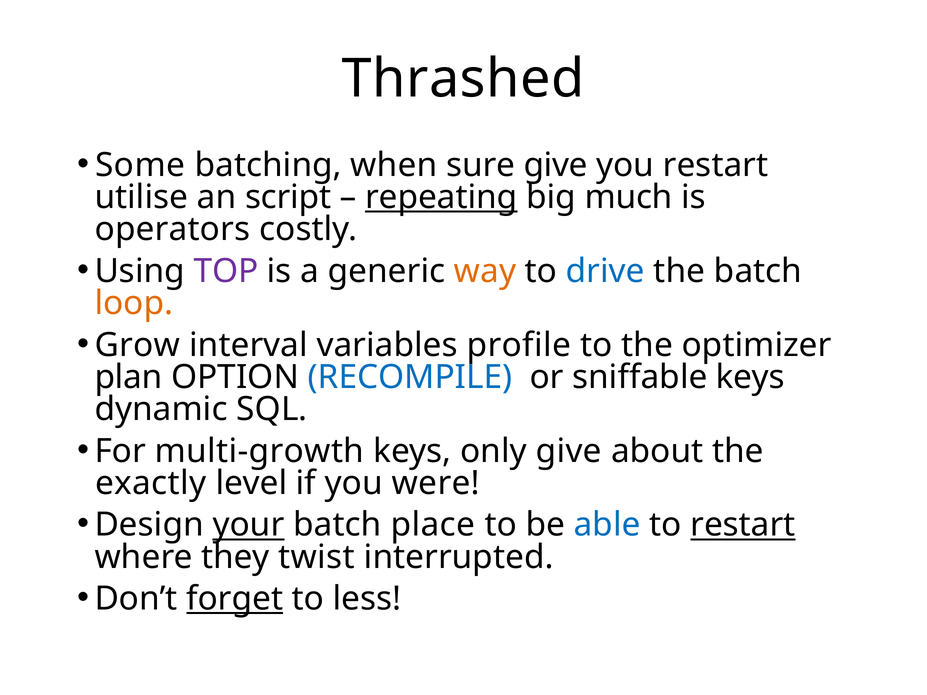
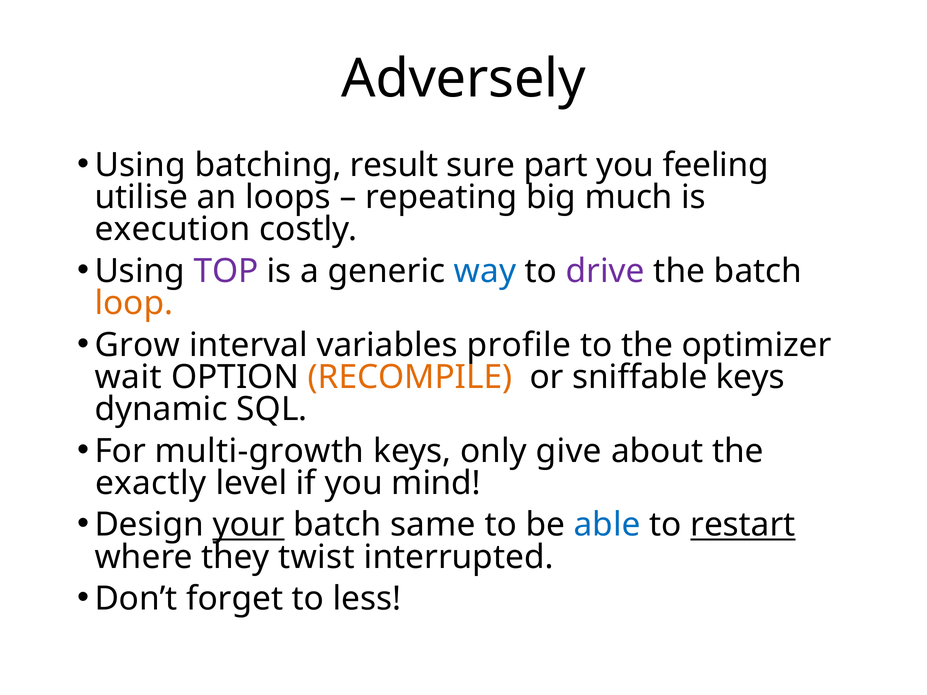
Thrashed: Thrashed -> Adversely (464, 79)
Some: Some -> Using (140, 165)
when: when -> result (394, 165)
sure give: give -> part (556, 165)
you restart: restart -> feeling (716, 165)
script: script -> loops (288, 197)
repeating underline: present -> none (441, 197)
operators: operators -> execution (172, 230)
way colour: orange -> blue (485, 271)
drive colour: blue -> purple (605, 271)
plan: plan -> wait (128, 377)
RECOMPILE colour: blue -> orange (410, 377)
were: were -> mind (436, 483)
place: place -> same (433, 525)
forget underline: present -> none (235, 599)
